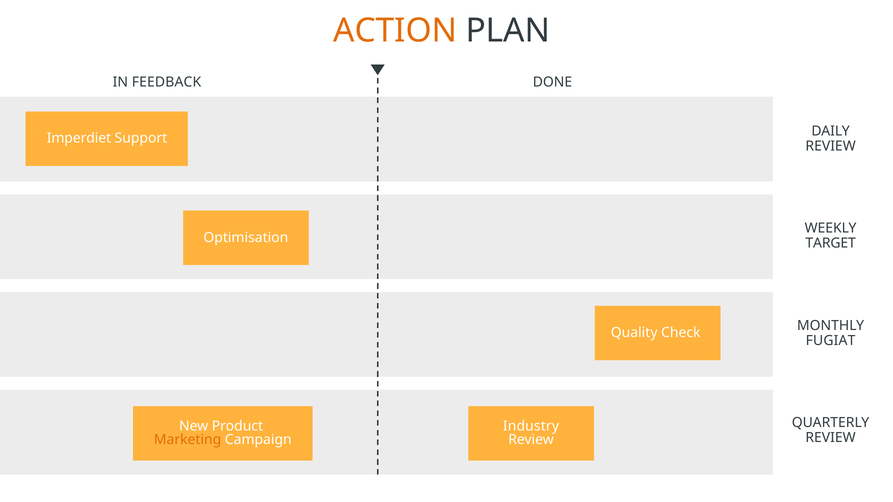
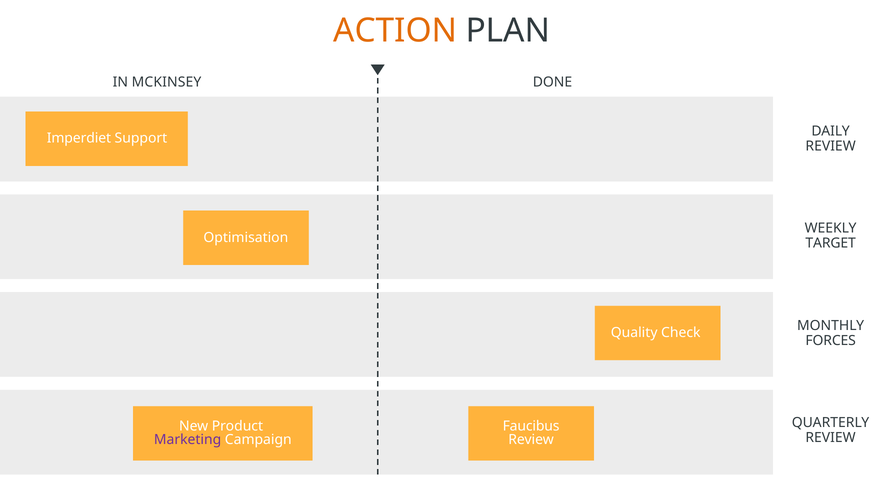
FEEDBACK: FEEDBACK -> MCKINSEY (166, 82)
FUGIAT: FUGIAT -> FORCES (831, 341)
Industry: Industry -> Faucibus (531, 426)
Marketing colour: orange -> purple (188, 440)
